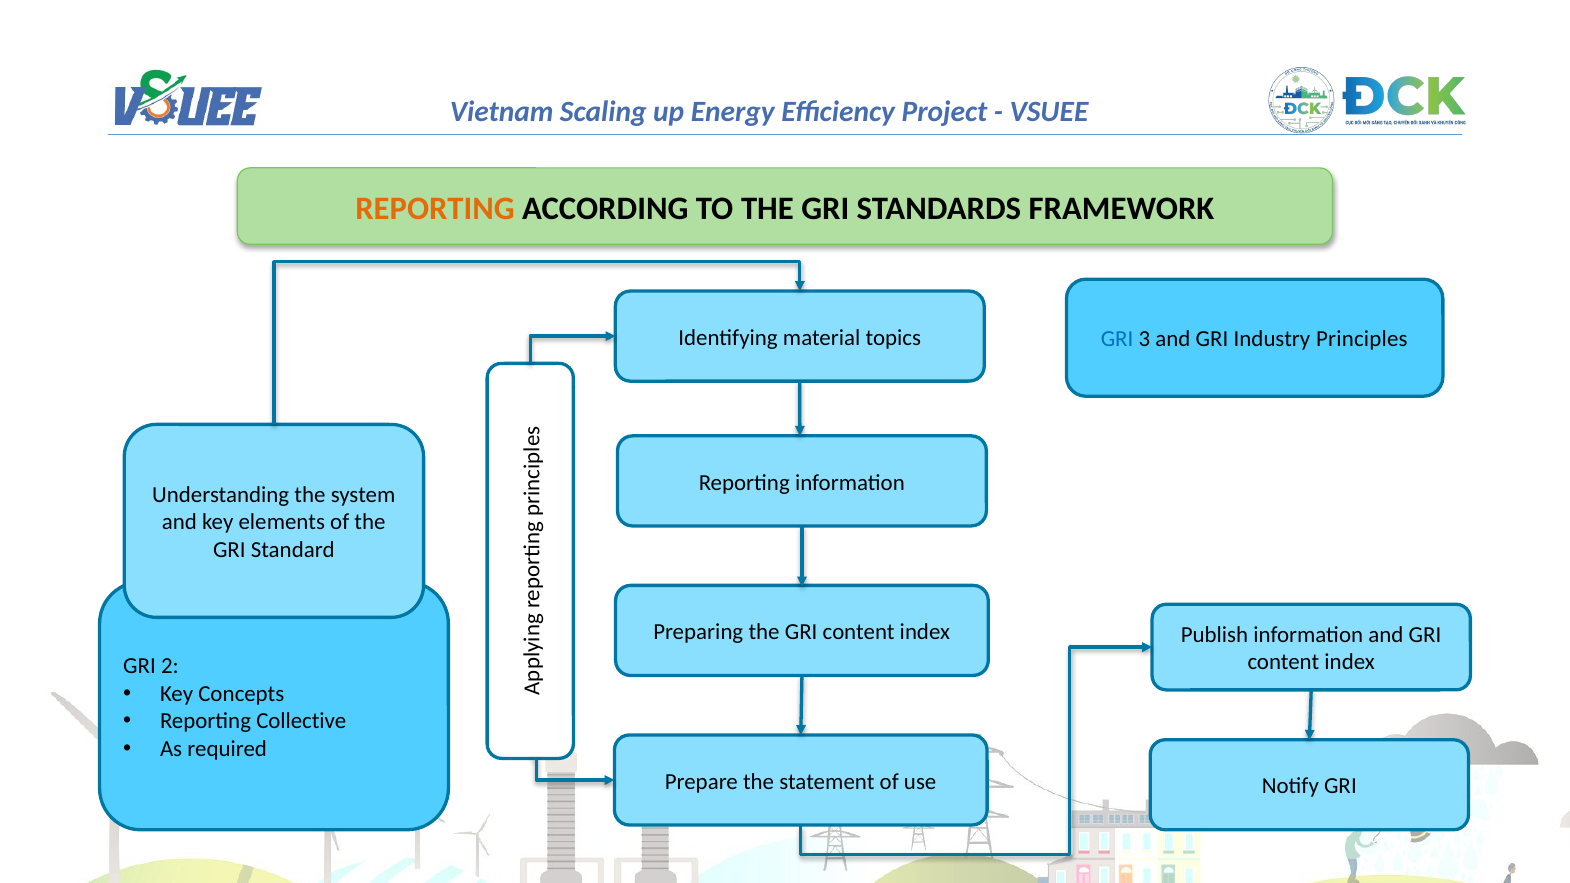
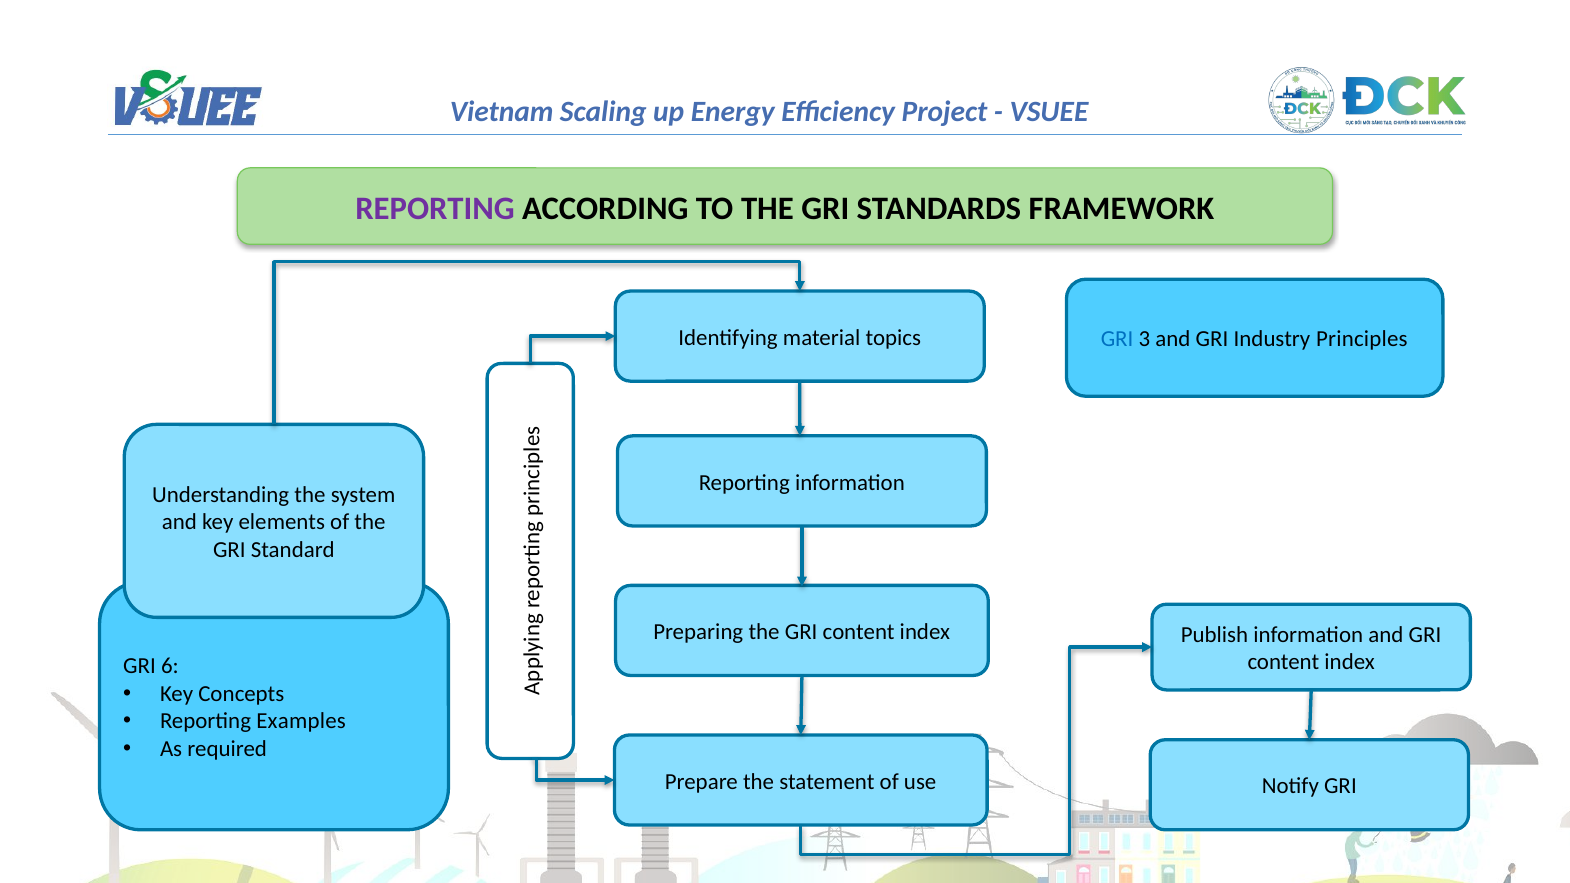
REPORTING colour: orange -> purple (435, 208)
2: 2 -> 6 (170, 666)
Collective: Collective -> Examples (301, 721)
